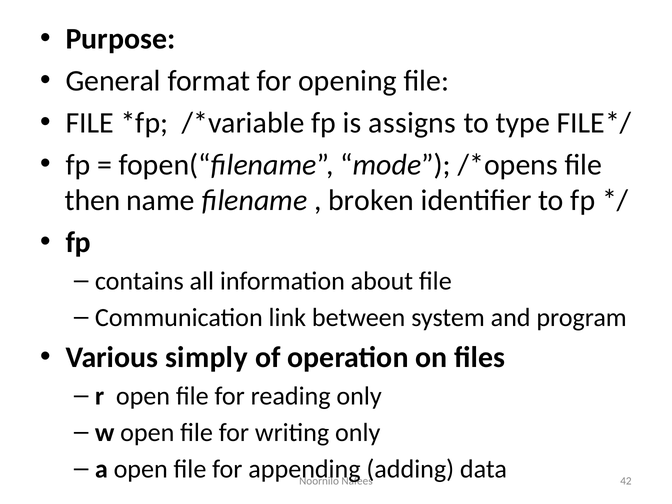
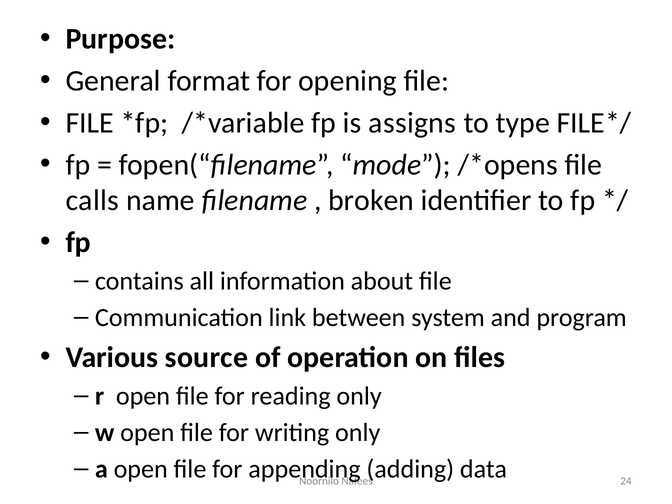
then: then -> calls (92, 201)
simply: simply -> source (207, 357)
42: 42 -> 24 (626, 481)
